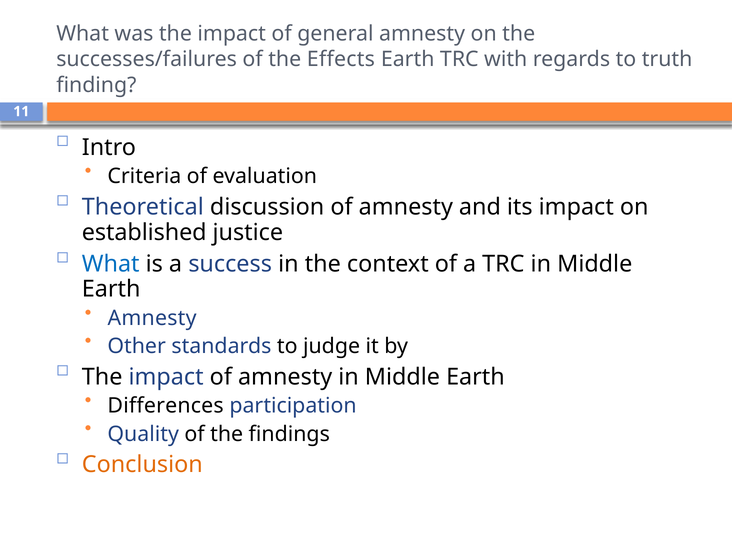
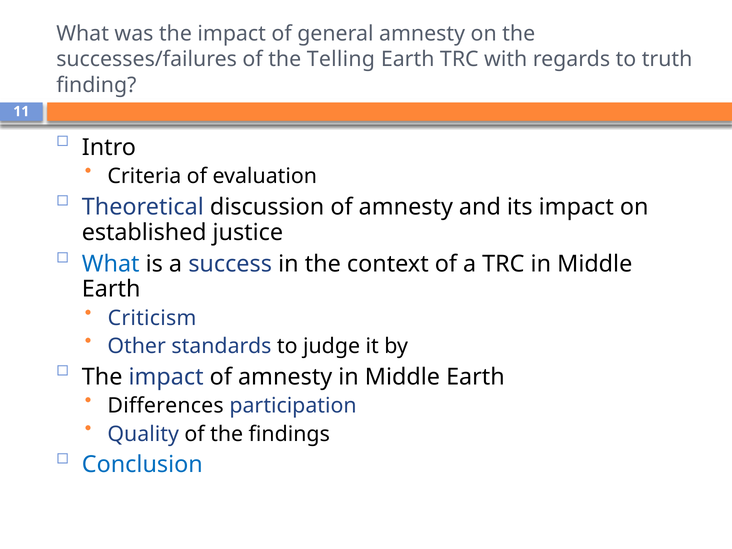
Effects: Effects -> Telling (341, 59)
Amnesty: Amnesty -> Criticism (152, 318)
Conclusion colour: orange -> blue (142, 465)
